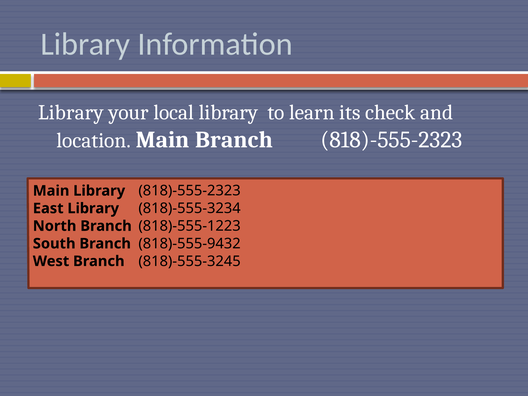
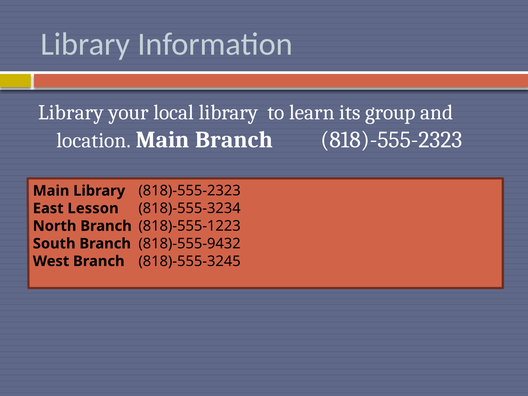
check: check -> group (390, 113)
East Library: Library -> Lesson (93, 208)
